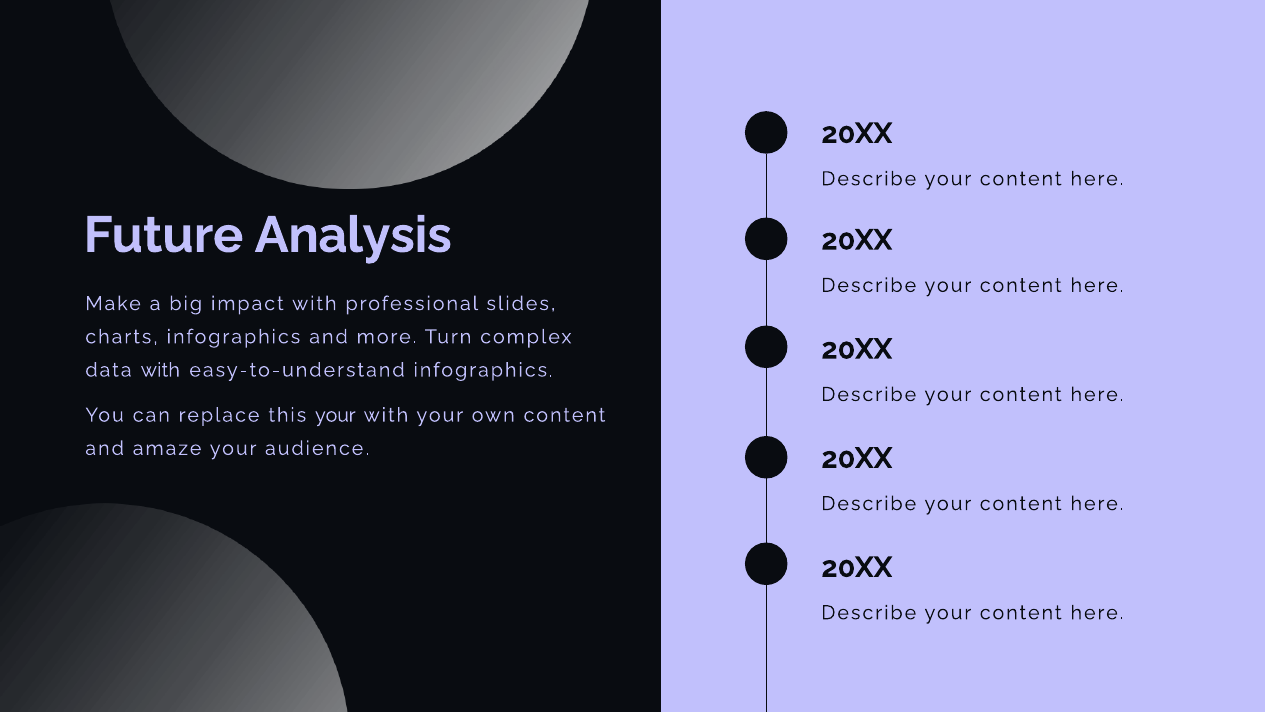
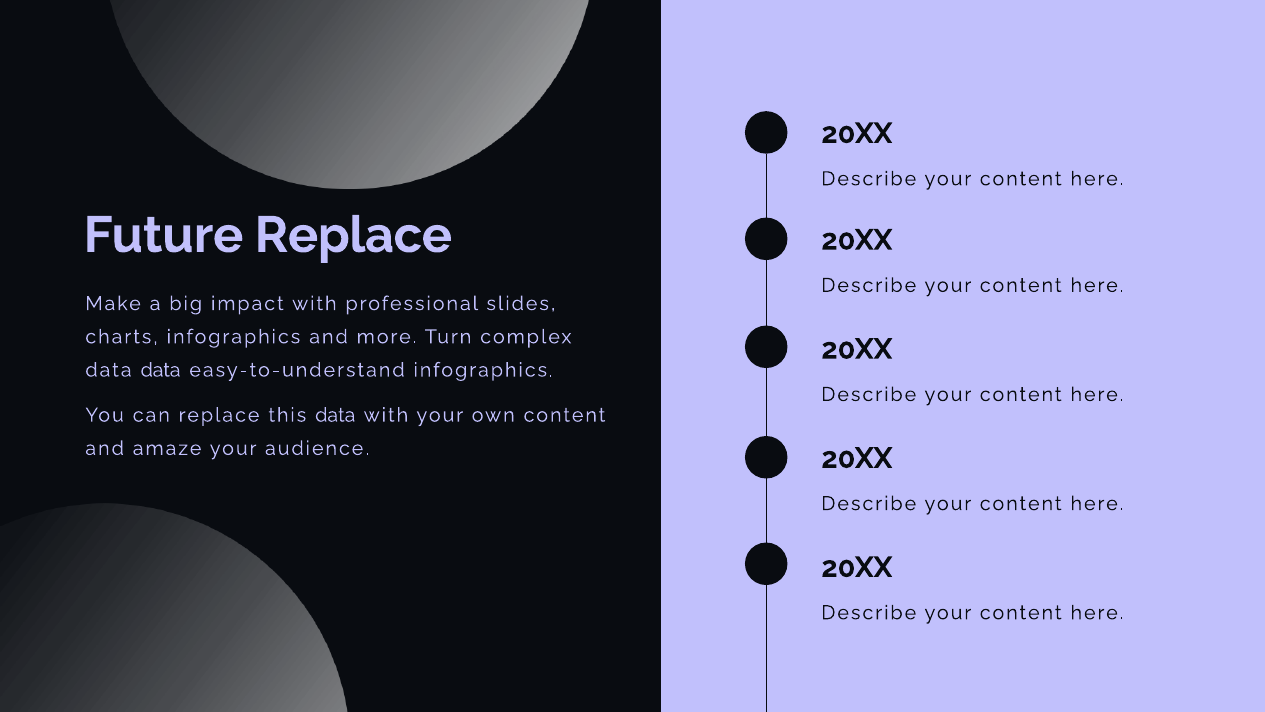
Future Analysis: Analysis -> Replace (353, 235)
data with: with -> data (161, 370)
this your: your -> data (335, 415)
